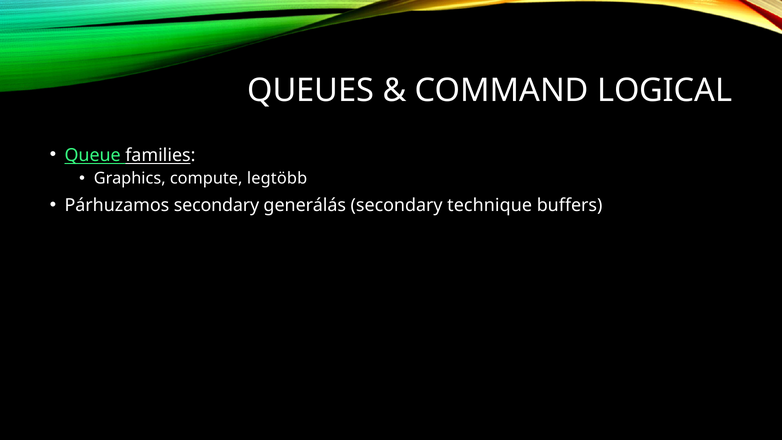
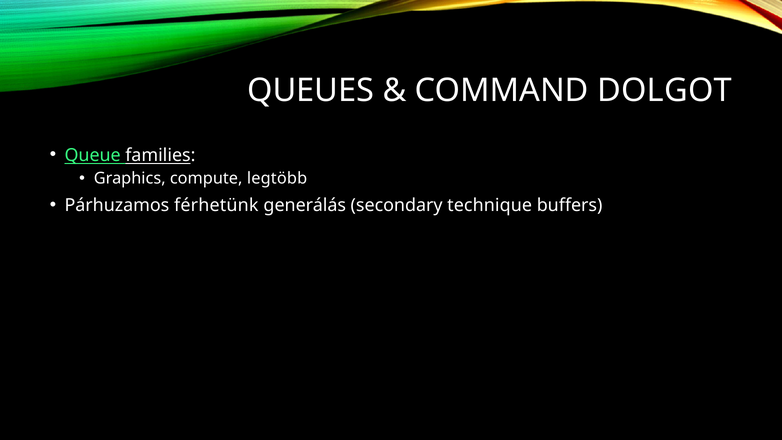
LOGICAL: LOGICAL -> DOLGOT (664, 90)
Párhuzamos secondary: secondary -> férhetünk (216, 205)
